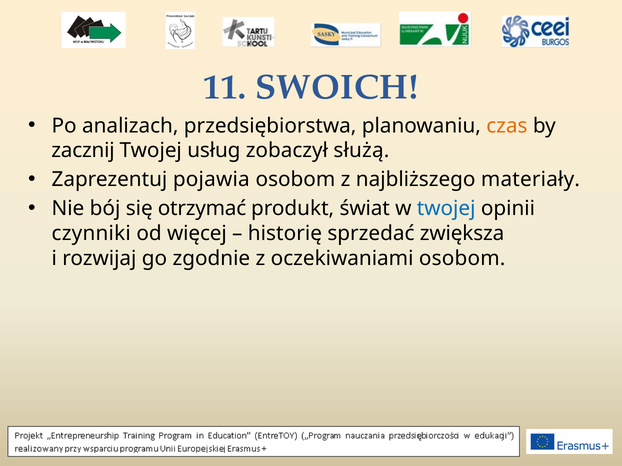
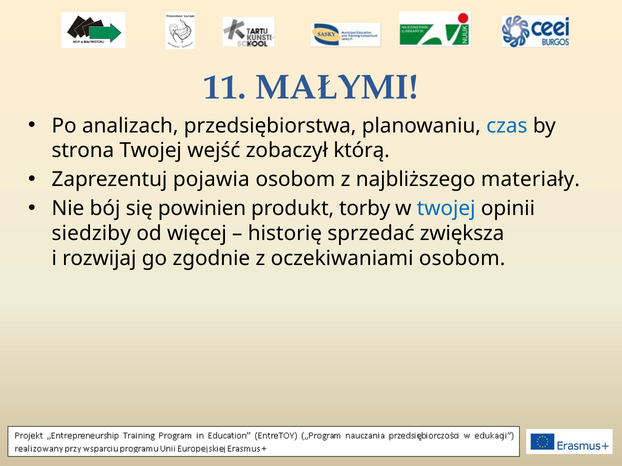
SWOICH: SWOICH -> MAŁYMI (337, 87)
czas colour: orange -> blue (507, 126)
zacznij: zacznij -> strona (83, 151)
usług: usług -> wejść (214, 151)
służą: służą -> którą (362, 151)
otrzymać: otrzymać -> powinien (202, 209)
świat: świat -> torby (365, 209)
czynniki: czynniki -> siedziby (91, 234)
